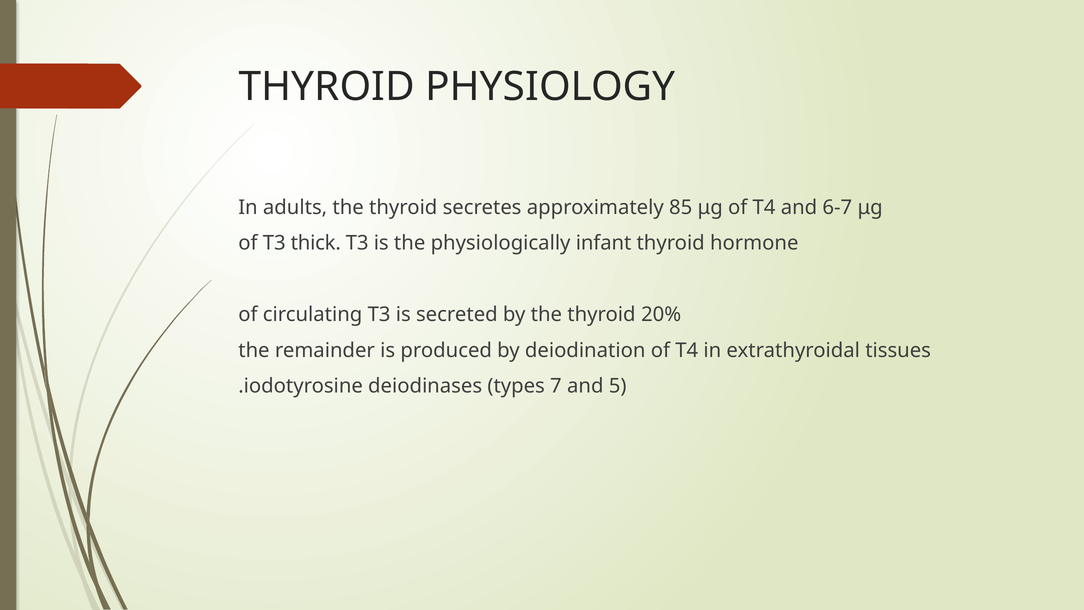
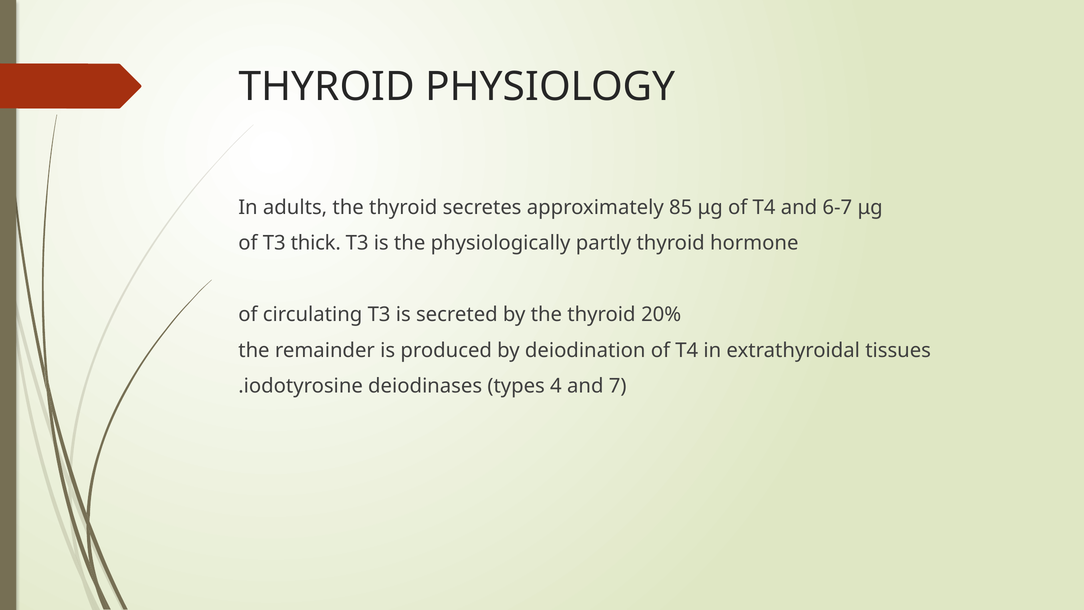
infant: infant -> partly (603, 243)
7: 7 -> 4 (556, 386)
5: 5 -> 7 (618, 386)
